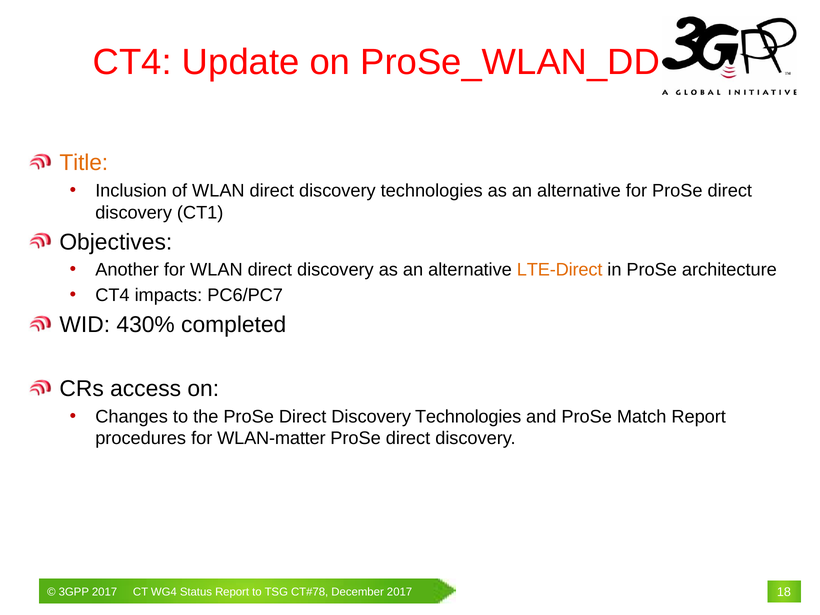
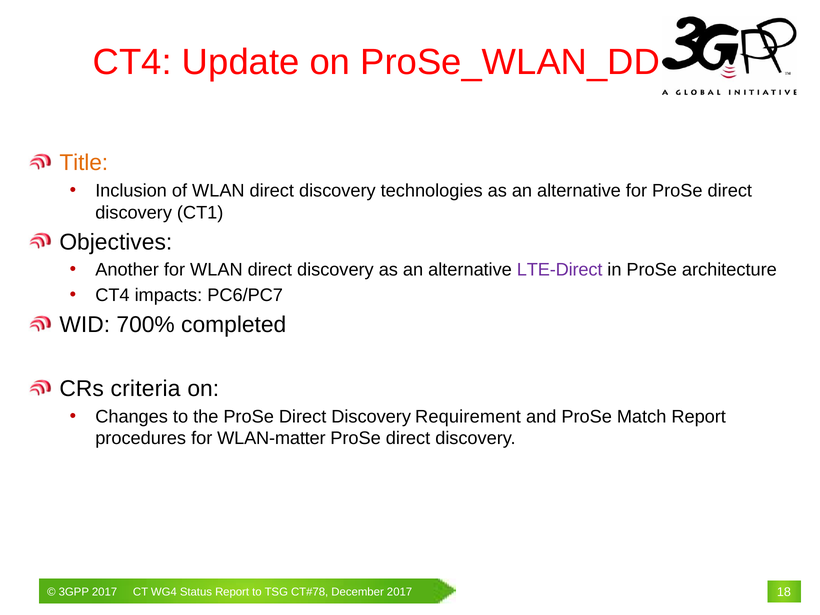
LTE-Direct colour: orange -> purple (560, 270)
430%: 430% -> 700% (146, 325)
access: access -> criteria (146, 389)
ProSe Direct Discovery Technologies: Technologies -> Requirement (468, 417)
